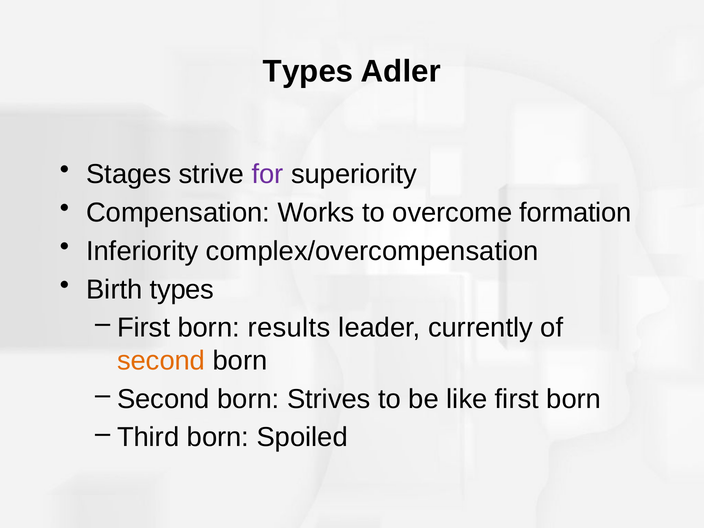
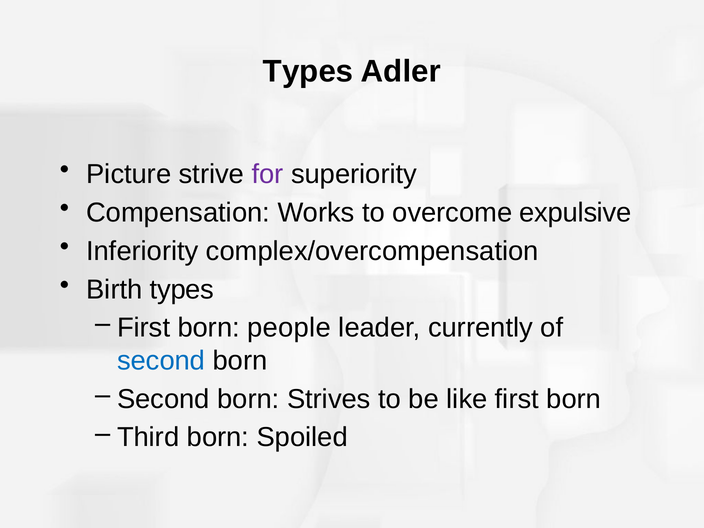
Stages: Stages -> Picture (129, 174)
formation: formation -> expulsive (575, 213)
results: results -> people (289, 328)
second colour: orange -> blue (161, 361)
